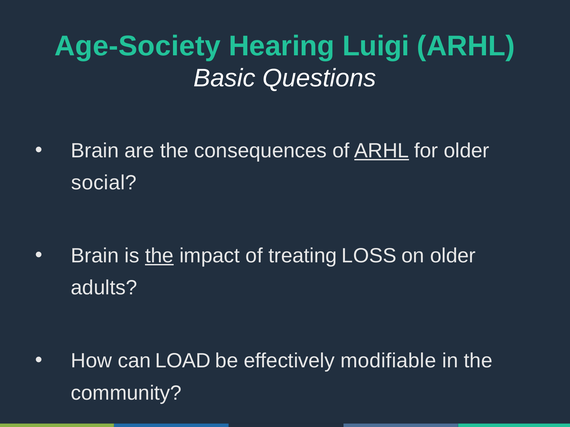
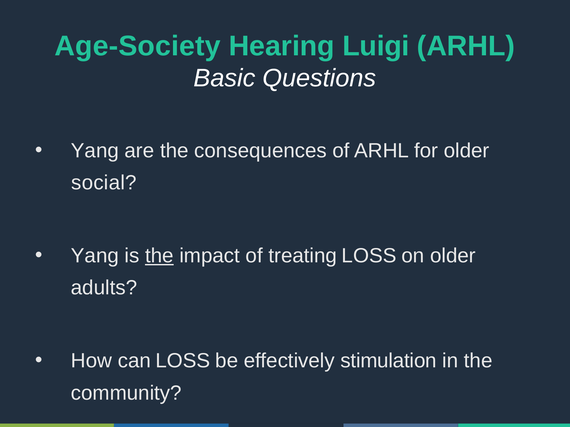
Brain: Brain -> Yang (95, 151)
ARHL underline: present -> none (382, 151)
Brain: Brain -> Yang (95, 256)
can LOAD: LOAD -> LOSS (183, 361)
modifiable: modifiable -> stimulation (389, 361)
